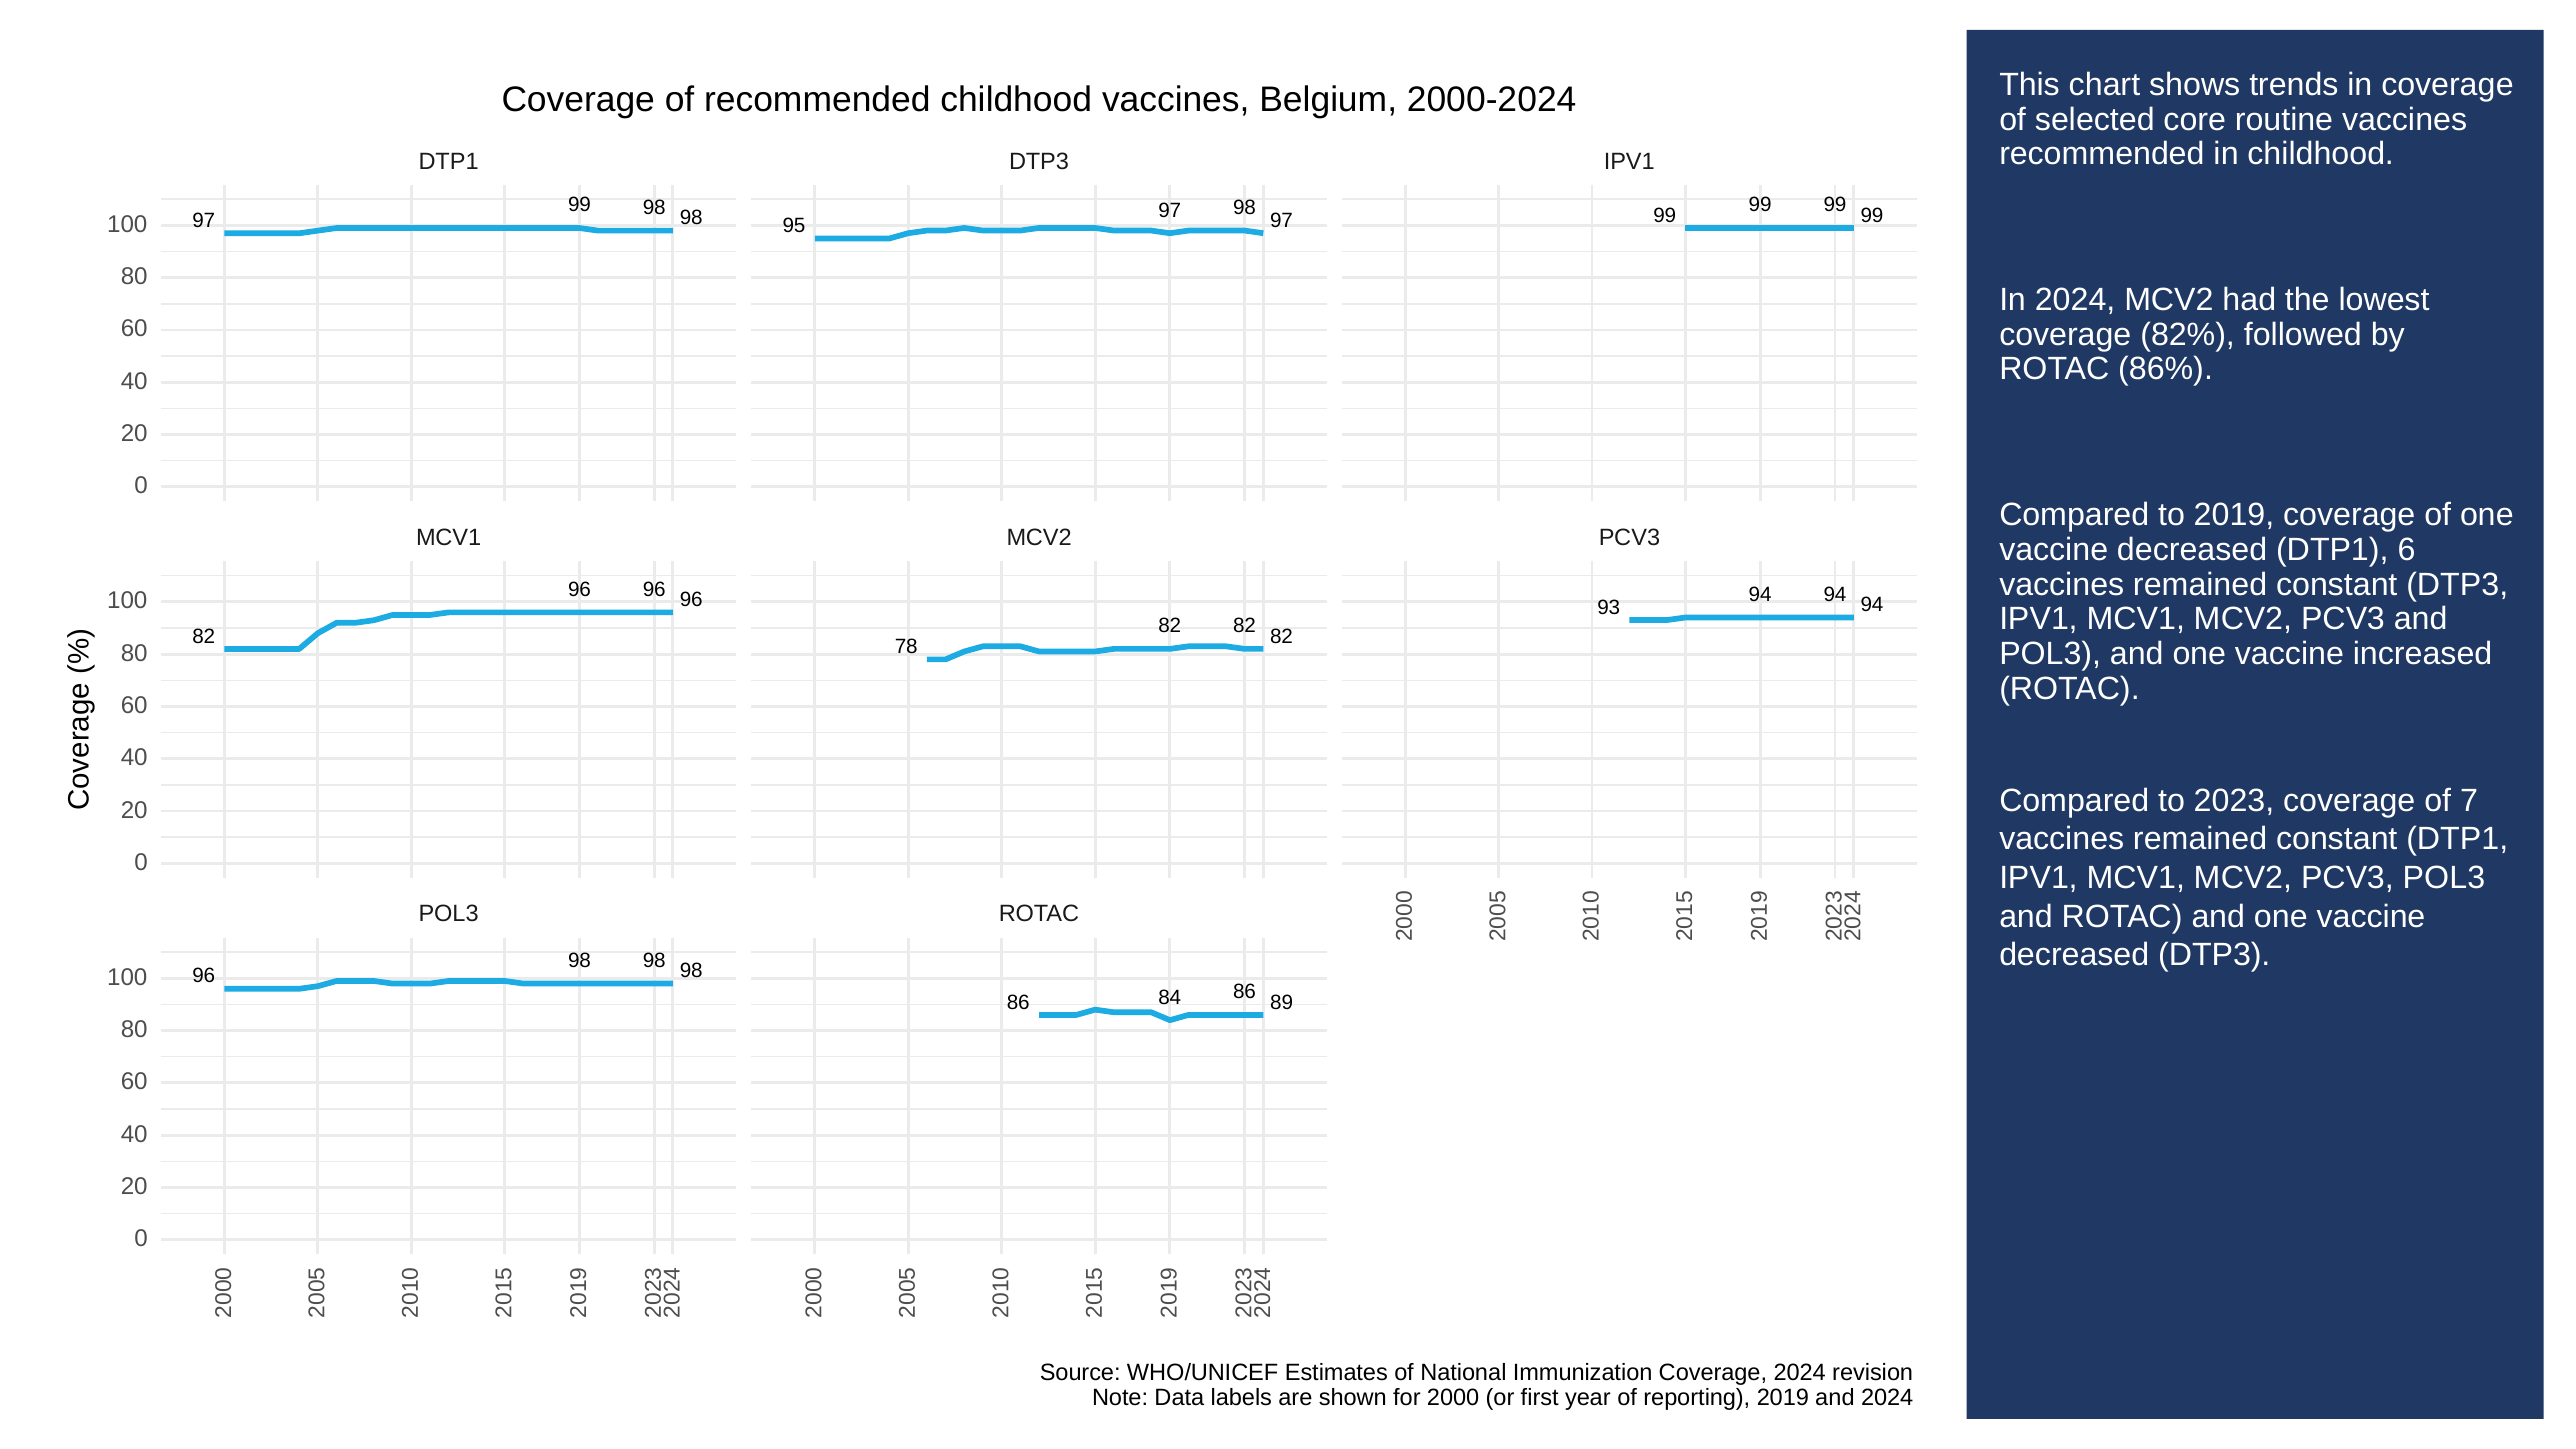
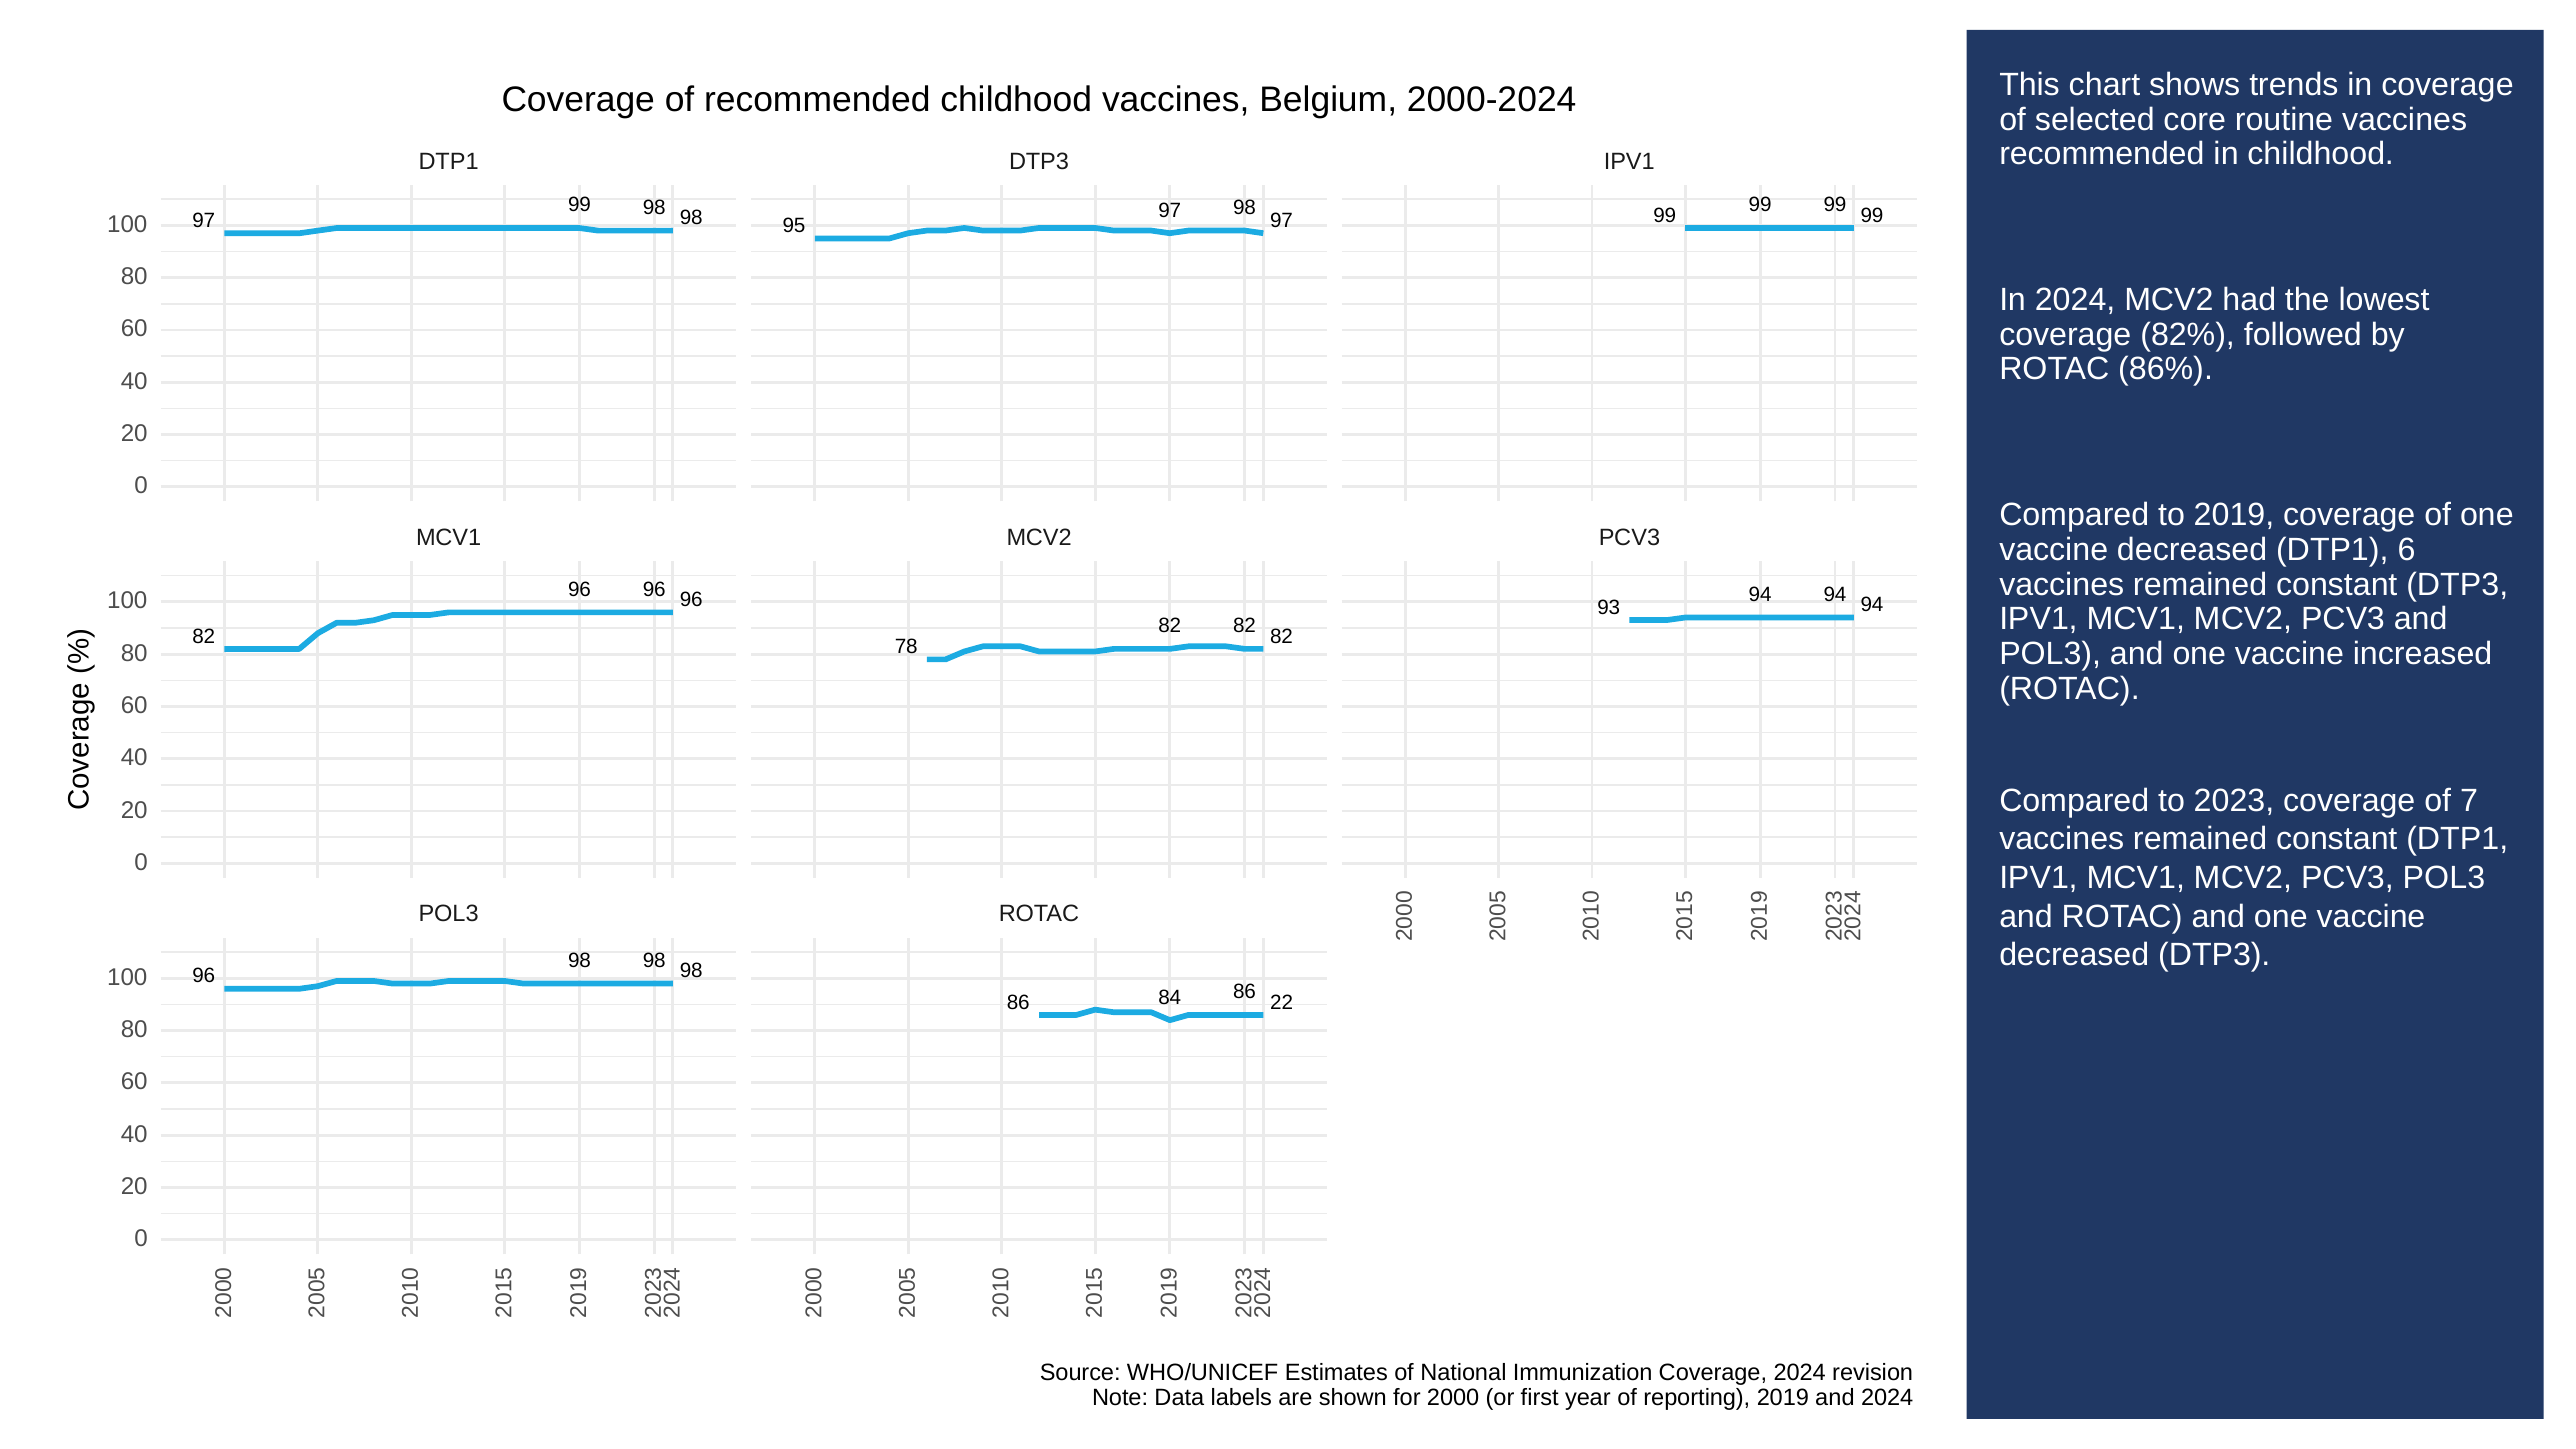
89: 89 -> 22 (1282, 1002)
